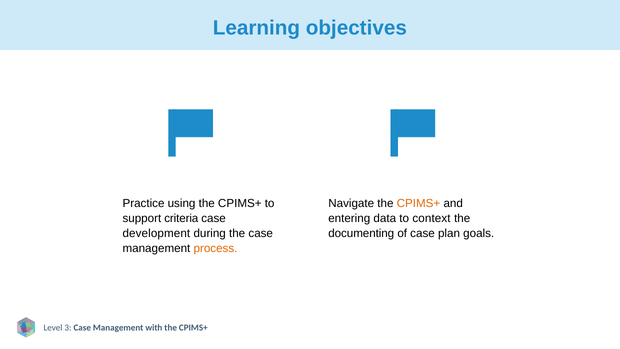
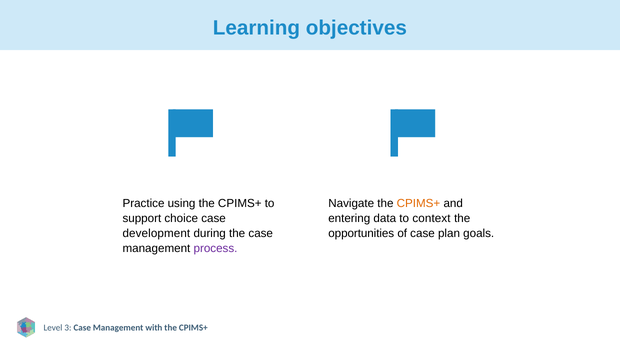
criteria: criteria -> choice (181, 218)
documenting: documenting -> opportunities (361, 233)
process colour: orange -> purple (216, 248)
